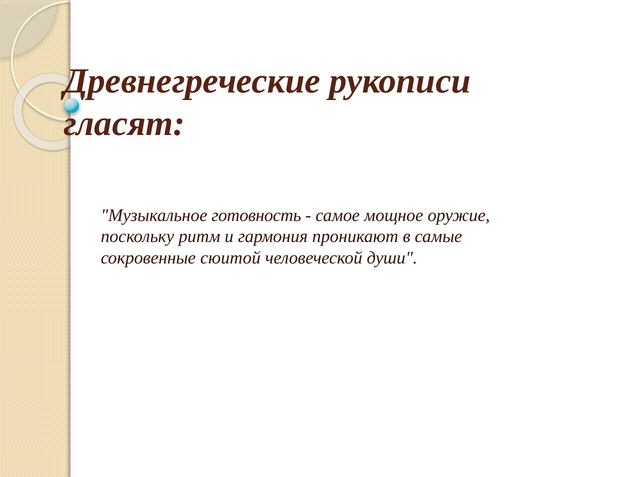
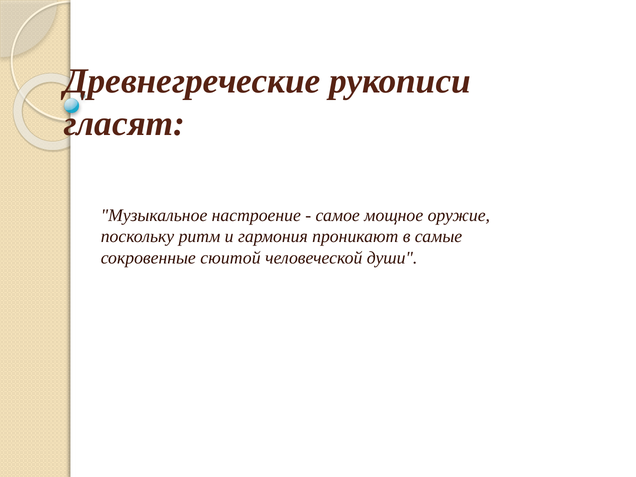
готовность: готовность -> настроение (256, 215)
